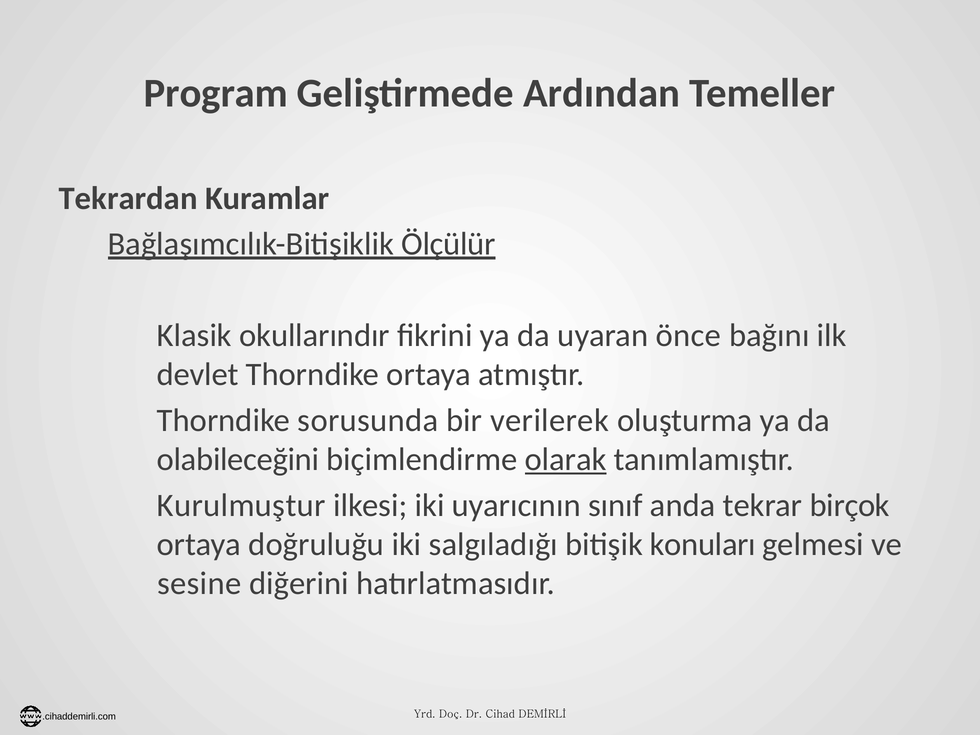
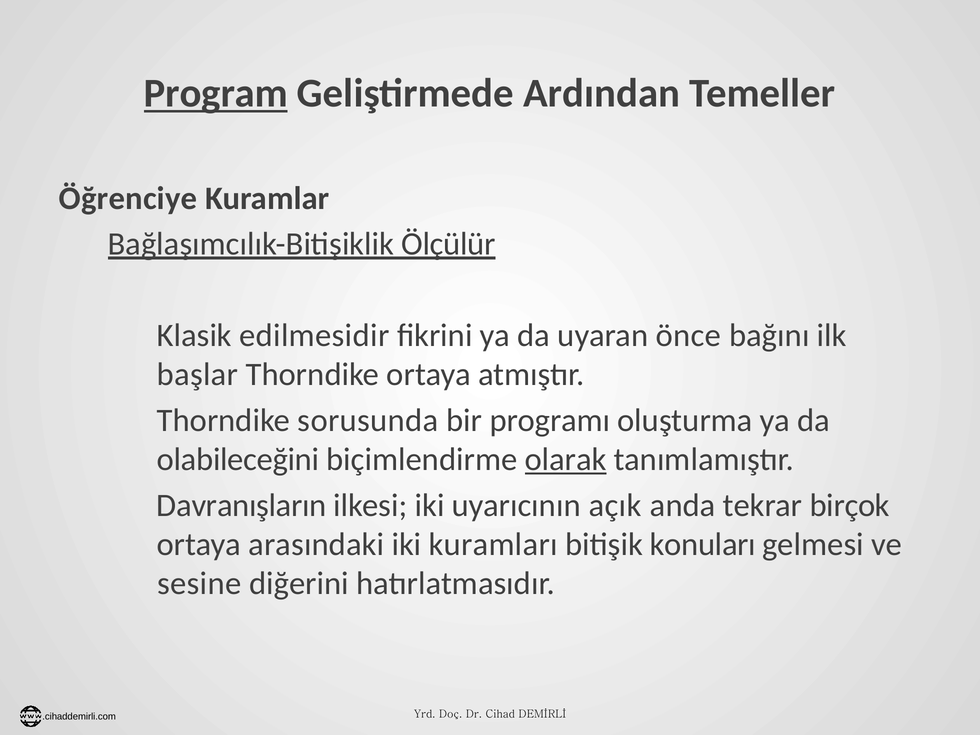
Program underline: none -> present (216, 94)
Tekrardan: Tekrardan -> Öğrenciye (128, 198)
okullarındır: okullarındır -> edilmesidir (314, 335)
devlet: devlet -> başlar (197, 375)
verilerek: verilerek -> programı (550, 420)
Kurulmuştur: Kurulmuştur -> Davranışların (242, 505)
sınıf: sınıf -> açık (615, 505)
doğruluğu: doğruluğu -> arasındaki (316, 544)
salgıladığı: salgıladığı -> kuramları (493, 544)
